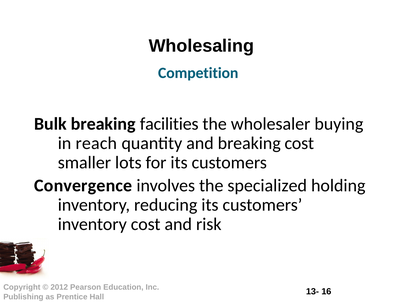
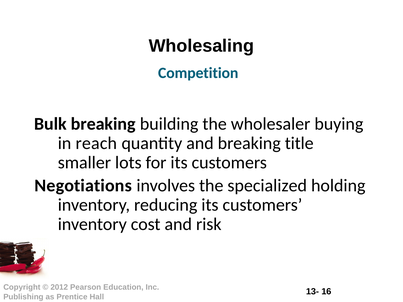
facilities: facilities -> building (169, 124)
breaking cost: cost -> title (299, 143)
Convergence: Convergence -> Negotiations (83, 186)
